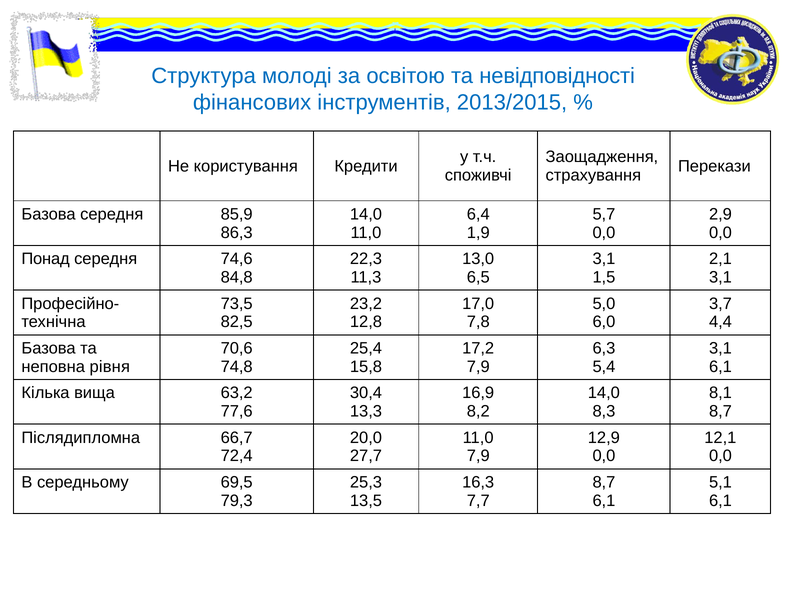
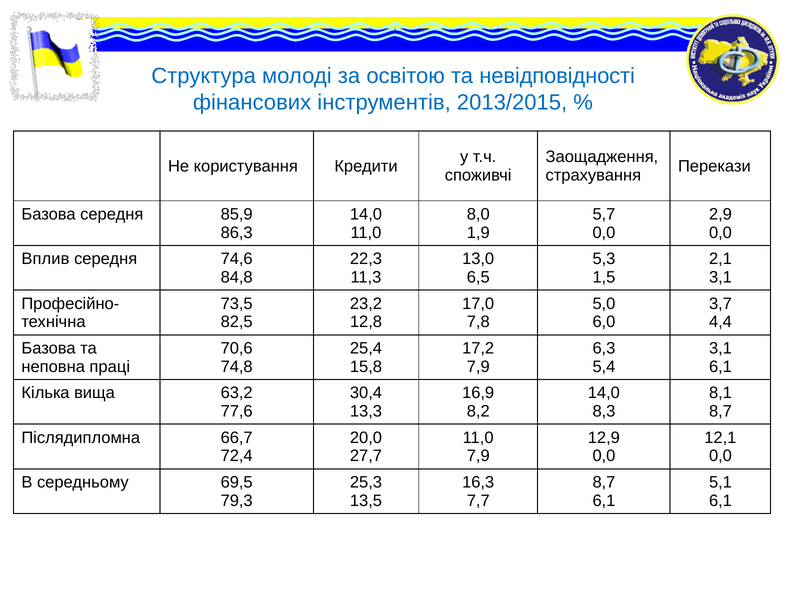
6,4: 6,4 -> 8,0 (478, 214)
Понад: Понад -> Вплив (45, 259)
3,1: 3,1 -> 5,3 (604, 259)
рівня: рівня -> праці (110, 366)
